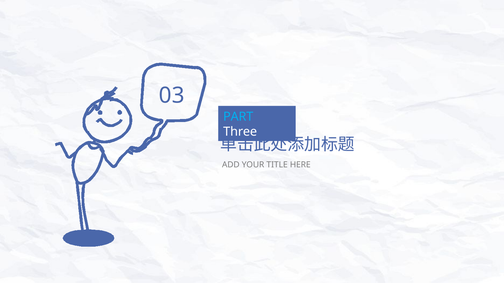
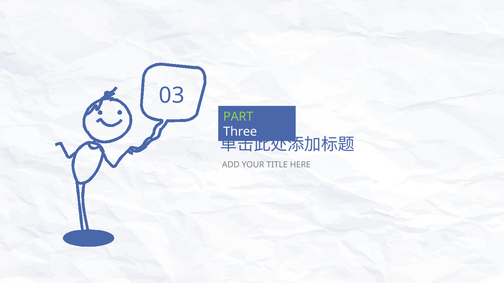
PART colour: light blue -> light green (238, 117)
